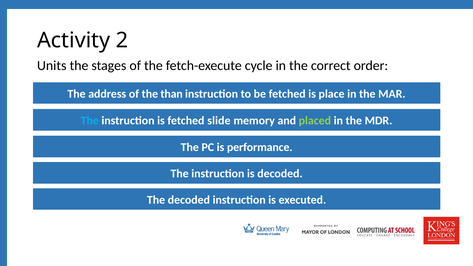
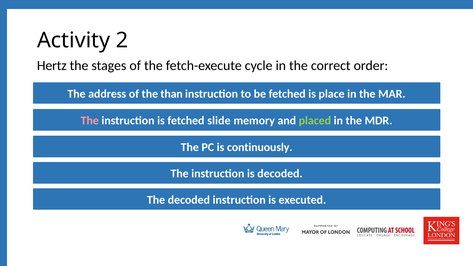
Units: Units -> Hertz (52, 66)
The colour: light blue -> pink (90, 121)
performance: performance -> continuously (260, 147)
